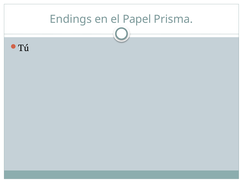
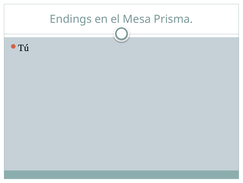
Papel: Papel -> Mesa (137, 19)
